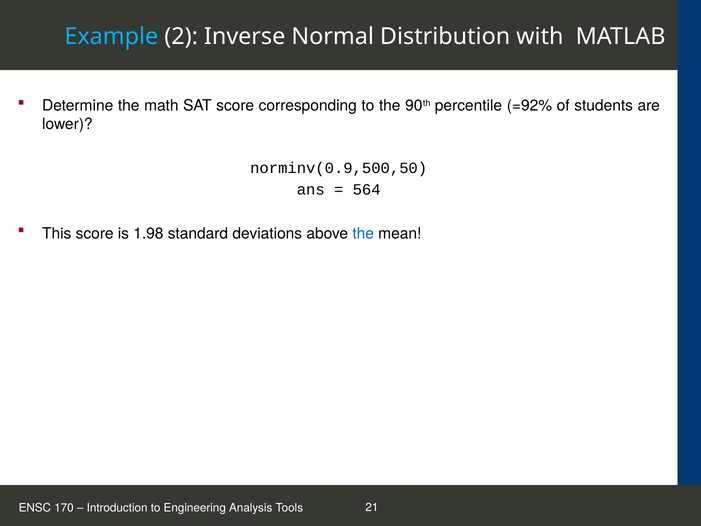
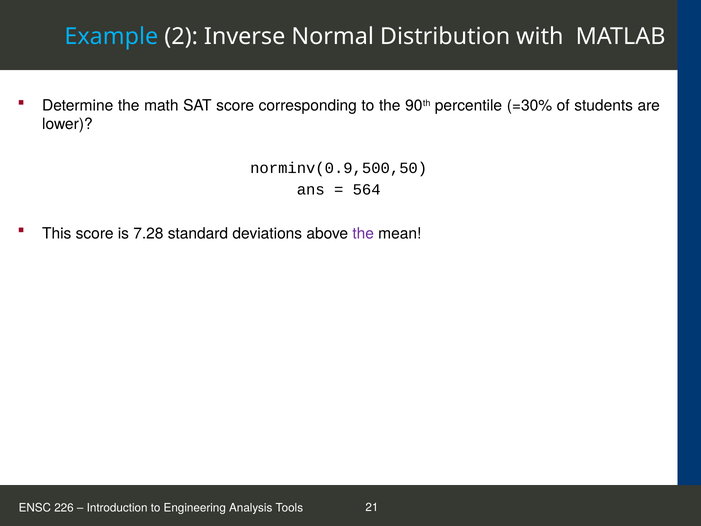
=92%: =92% -> =30% (529, 106)
1.98: 1.98 -> 7.28 (148, 233)
the colour: blue -> purple (363, 233)
170: 170 -> 226 (64, 508)
